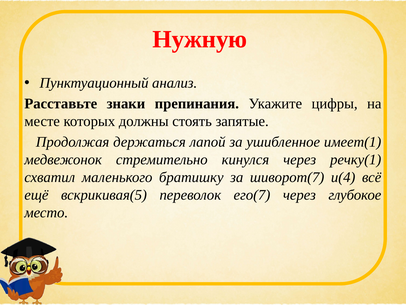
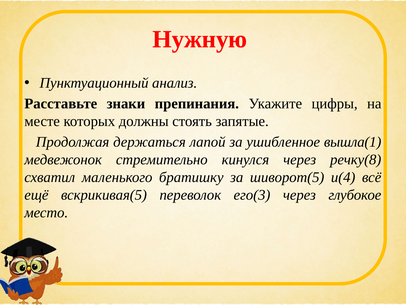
имеет(1: имеет(1 -> вышла(1 (353, 142)
речку(1: речку(1 -> речку(8 (356, 159)
шиворот(7: шиворот(7 -> шиворот(5 (287, 177)
его(7: его(7 -> его(3 (252, 195)
